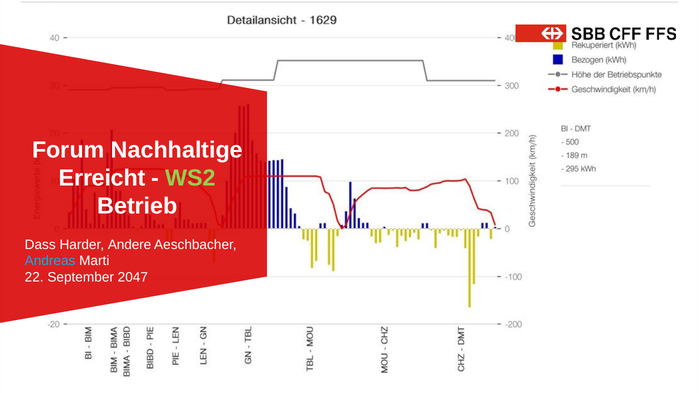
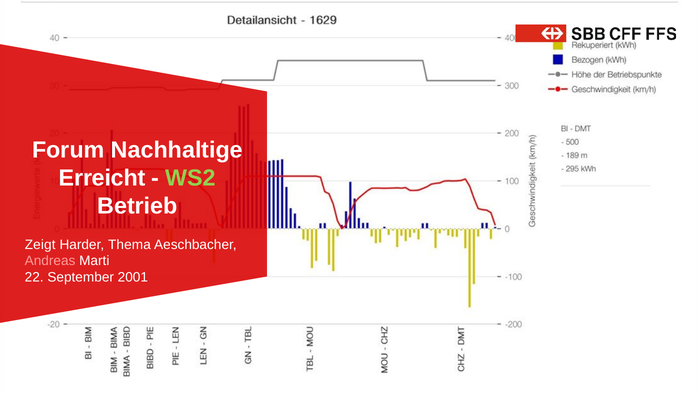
Dass: Dass -> Zeigt (40, 245)
Andere: Andere -> Thema (129, 245)
Andreas colour: light blue -> pink (50, 261)
2047: 2047 -> 2001 (133, 277)
